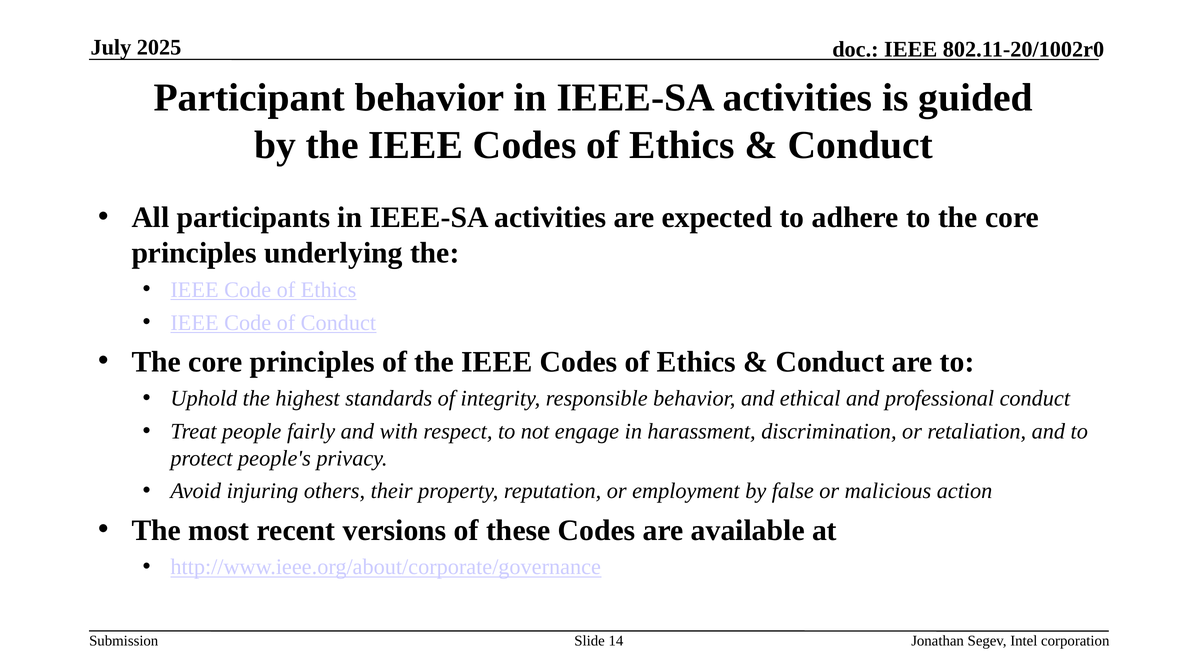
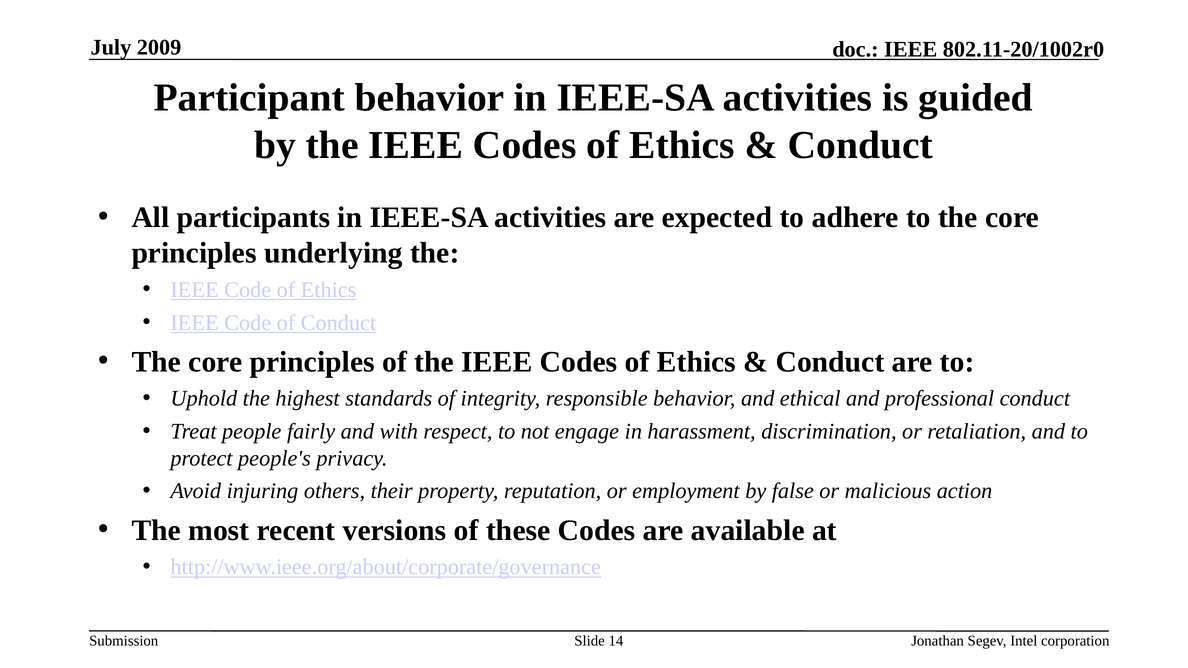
2025: 2025 -> 2009 (159, 47)
